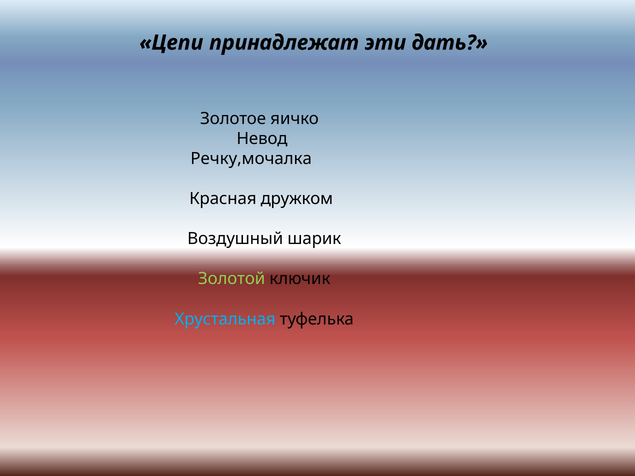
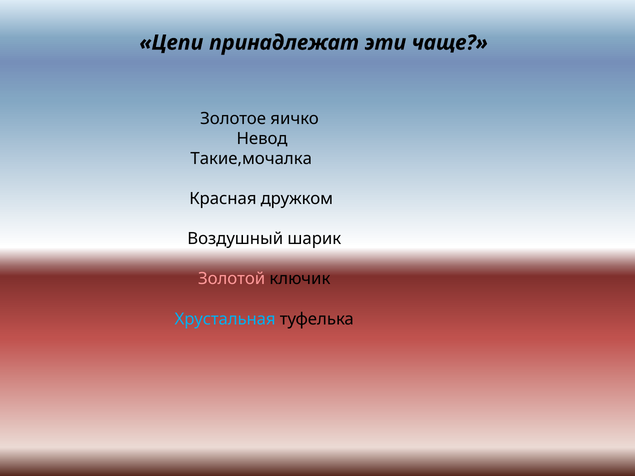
дать: дать -> чаще (450, 43)
Речку,мочалка: Речку,мочалка -> Такие,мочалка (251, 159)
Золотой colour: light green -> pink (232, 279)
